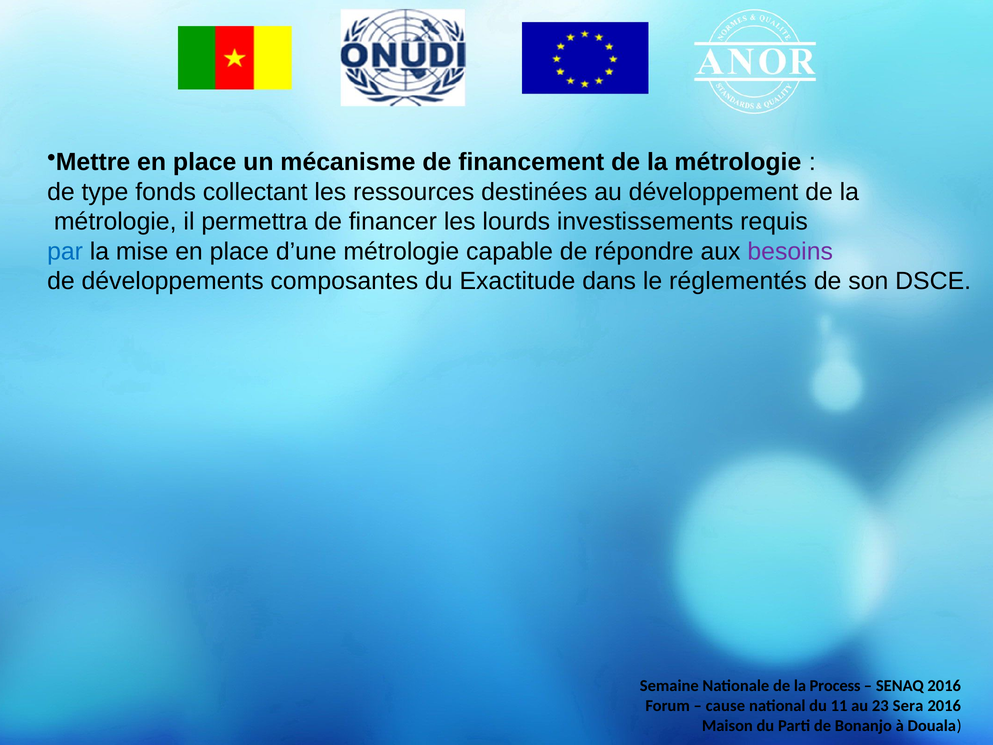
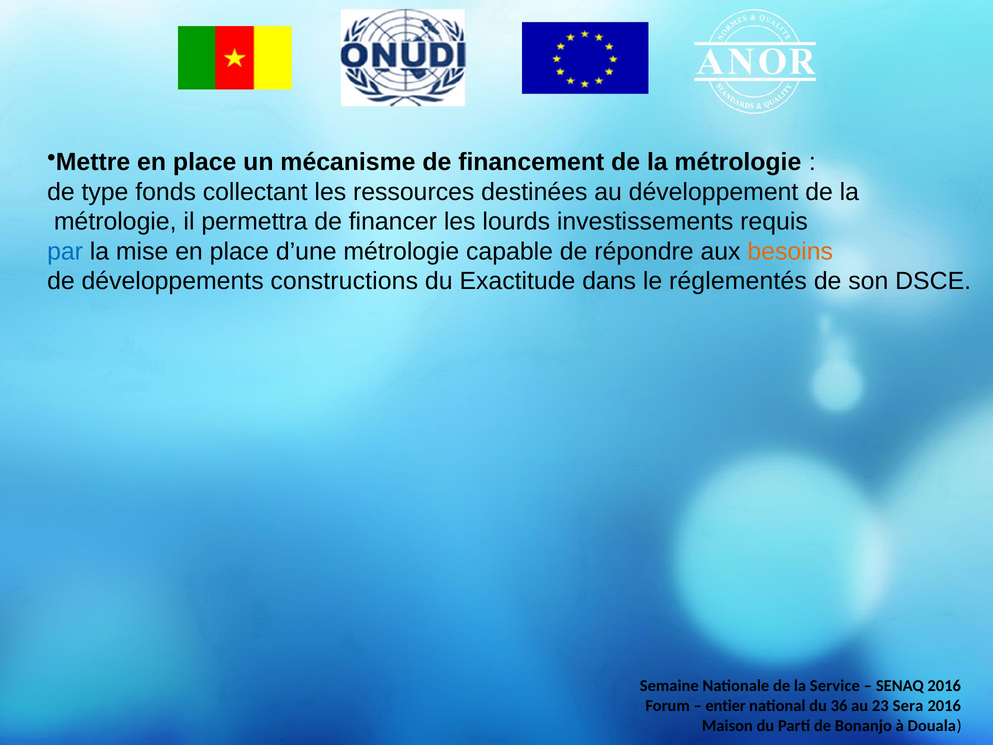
besoins colour: purple -> orange (790, 251)
composantes: composantes -> constructions (344, 281)
Process: Process -> Service (835, 686)
cause: cause -> entier (726, 706)
11: 11 -> 36 (839, 706)
